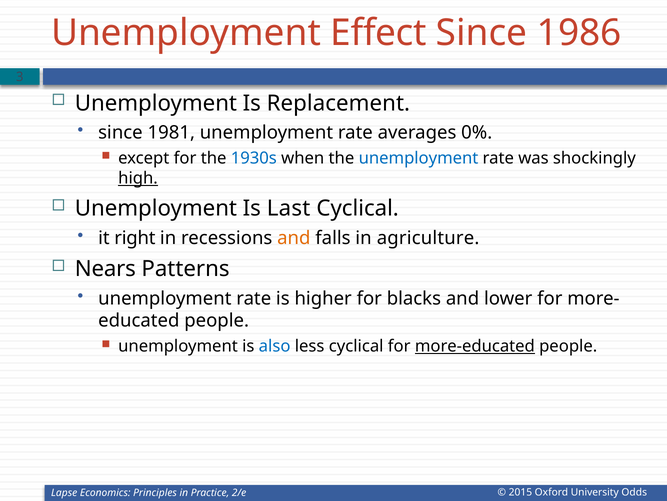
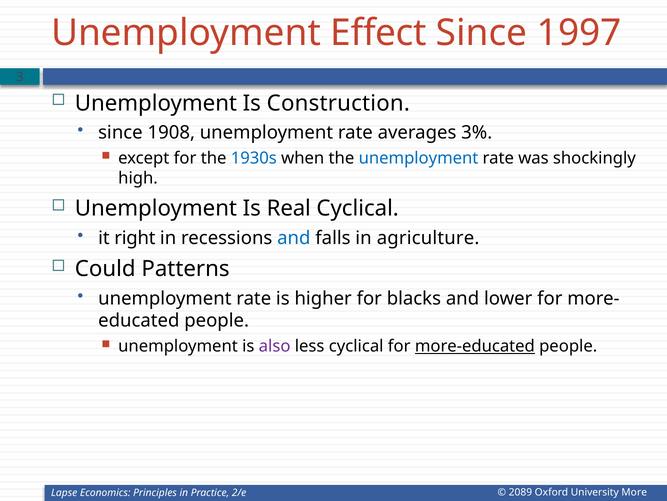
1986: 1986 -> 1997 (579, 33)
Replacement: Replacement -> Construction (338, 103)
1981: 1981 -> 1908 (171, 132)
0%: 0% -> 3% (477, 132)
high underline: present -> none (138, 178)
Last: Last -> Real (289, 208)
and colour: orange -> blue (294, 238)
Nears: Nears -> Could (105, 269)
also colour: blue -> purple (275, 346)
2015: 2015 -> 2089 (520, 491)
Odds: Odds -> More (634, 491)
